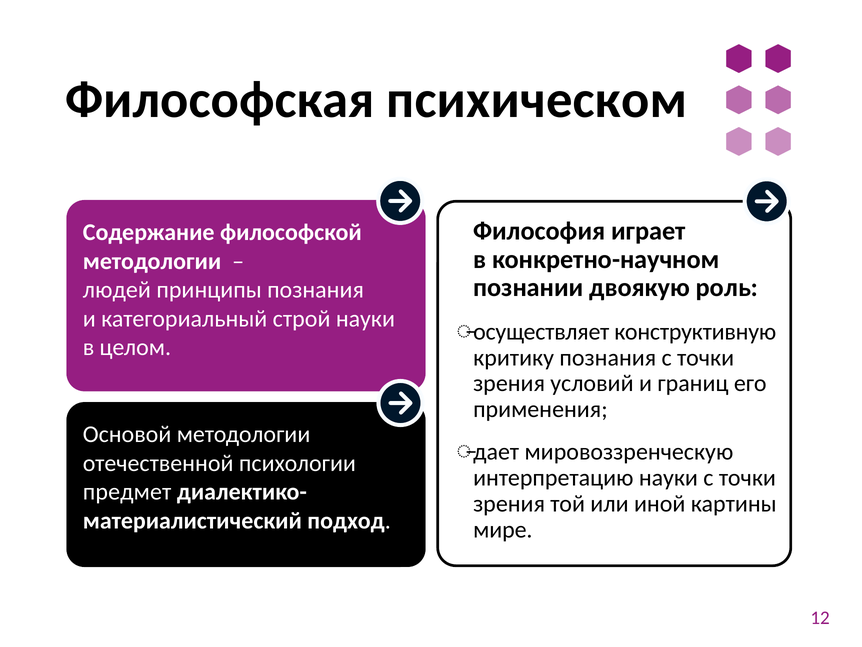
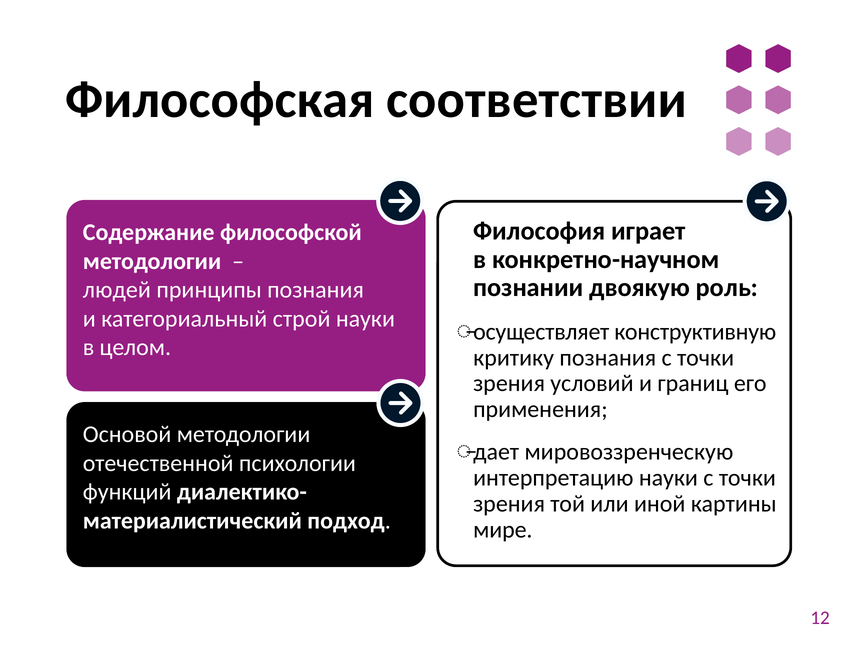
психическом: психическом -> соответствии (537, 100)
предмет: предмет -> функций (127, 492)
